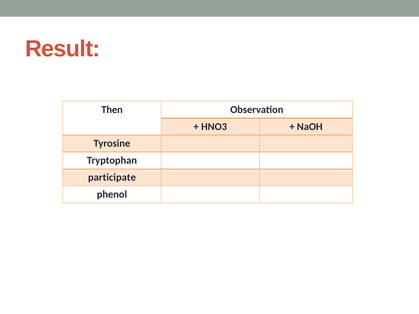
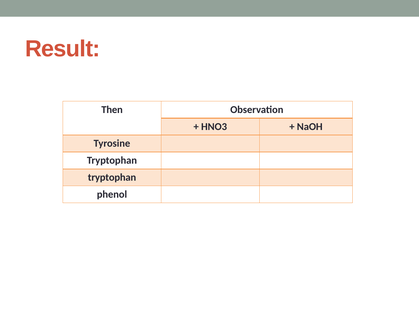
participate: participate -> tryptophan (112, 178)
